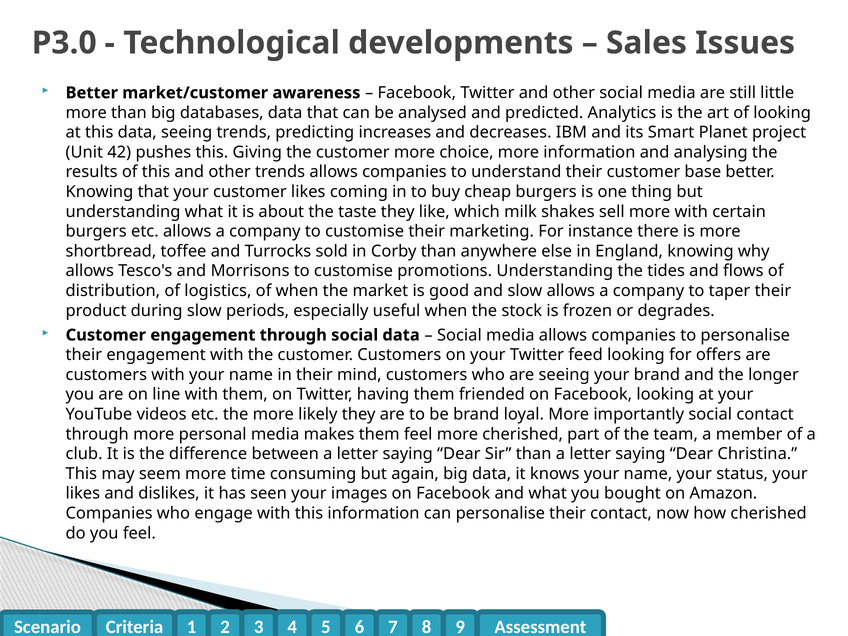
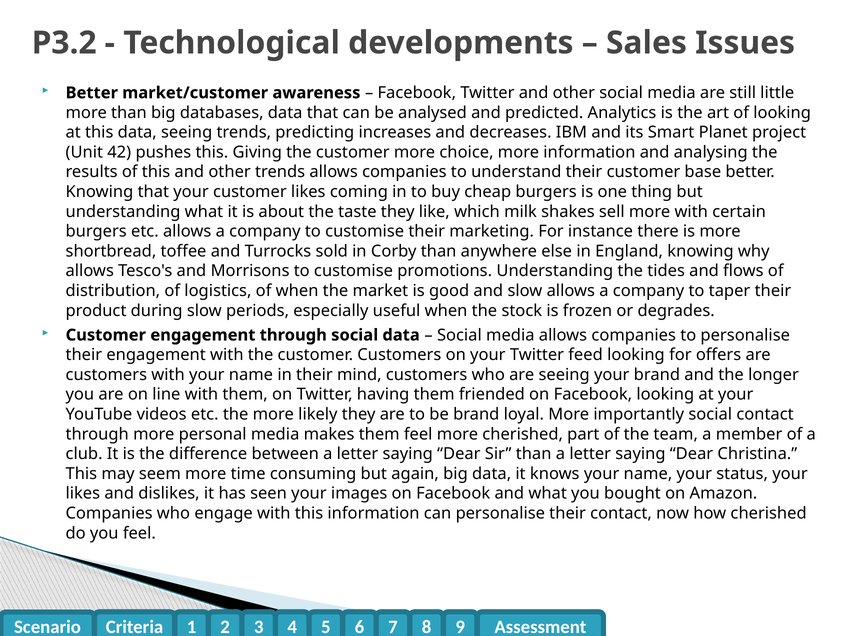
P3.0: P3.0 -> P3.2 (64, 43)
